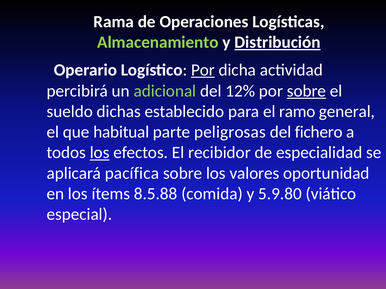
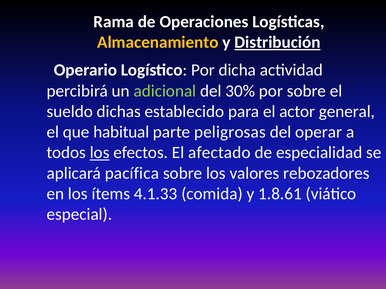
Almacenamiento colour: light green -> yellow (158, 42)
Por underline: present -> none (203, 70)
12%: 12% -> 30% (240, 91)
sobre underline: present -> none (306, 91)
ramo: ramo -> actor (297, 112)
fichero: fichero -> operar (319, 132)
recibidor: recibidor -> afectado (219, 153)
oportunidad: oportunidad -> rebozadores (326, 173)
8.5.88: 8.5.88 -> 4.1.33 (156, 194)
5.9.80: 5.9.80 -> 1.8.61 (280, 194)
